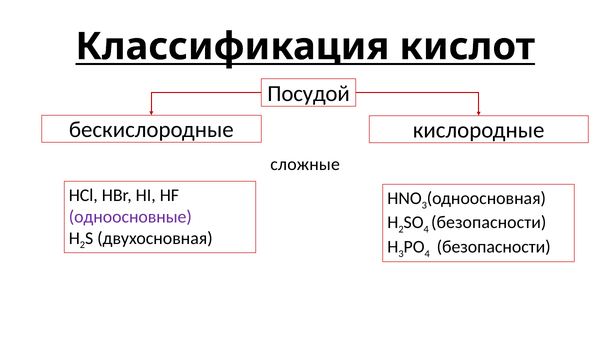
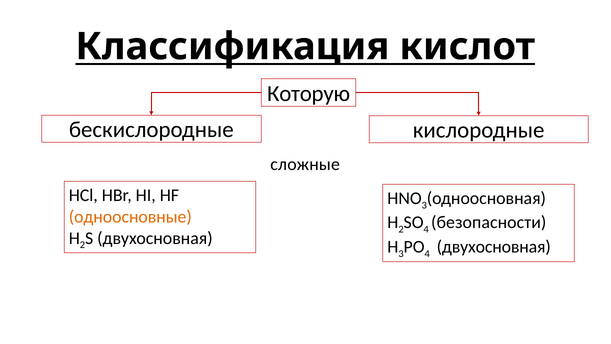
Посудой: Посудой -> Которую (309, 93)
одноосновные colour: purple -> orange (130, 217)
безопасности: безопасности -> двухосновная (494, 247)
